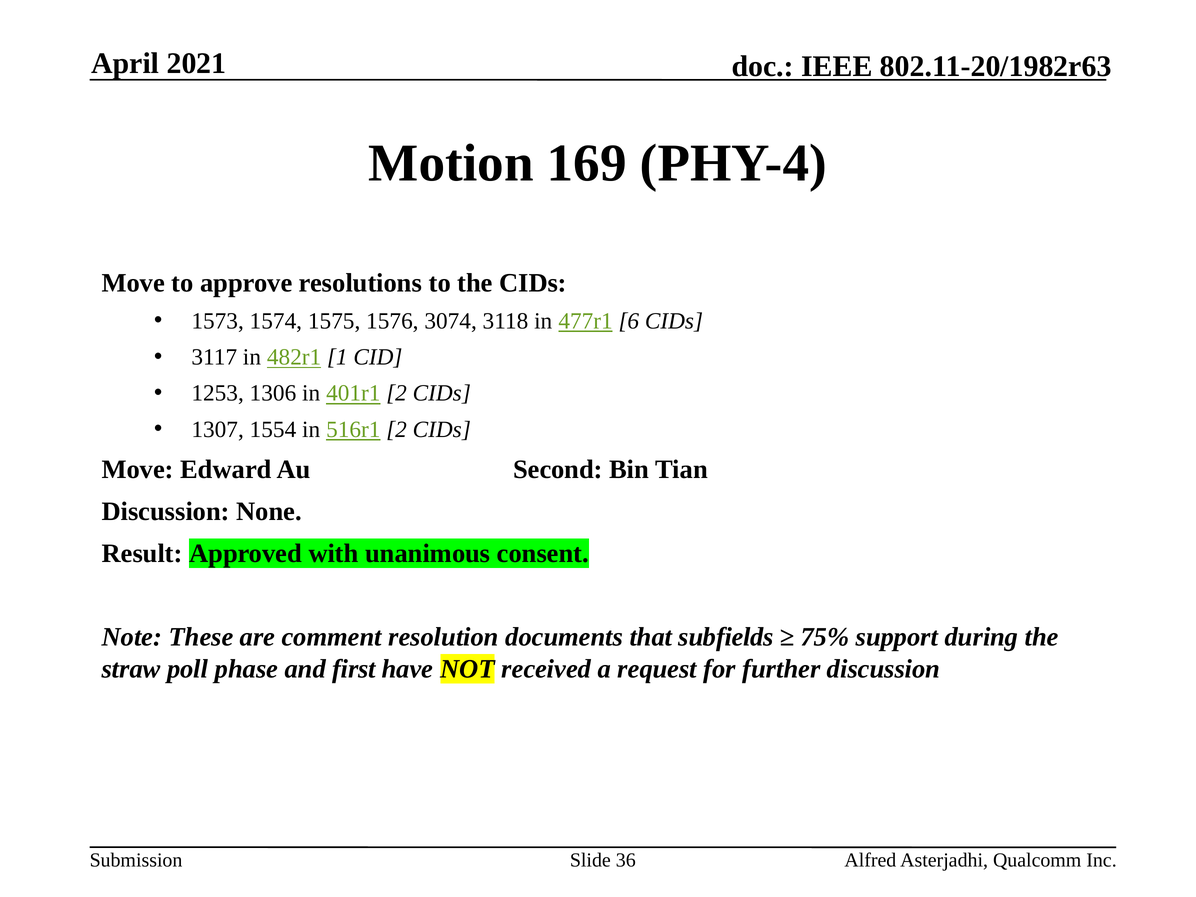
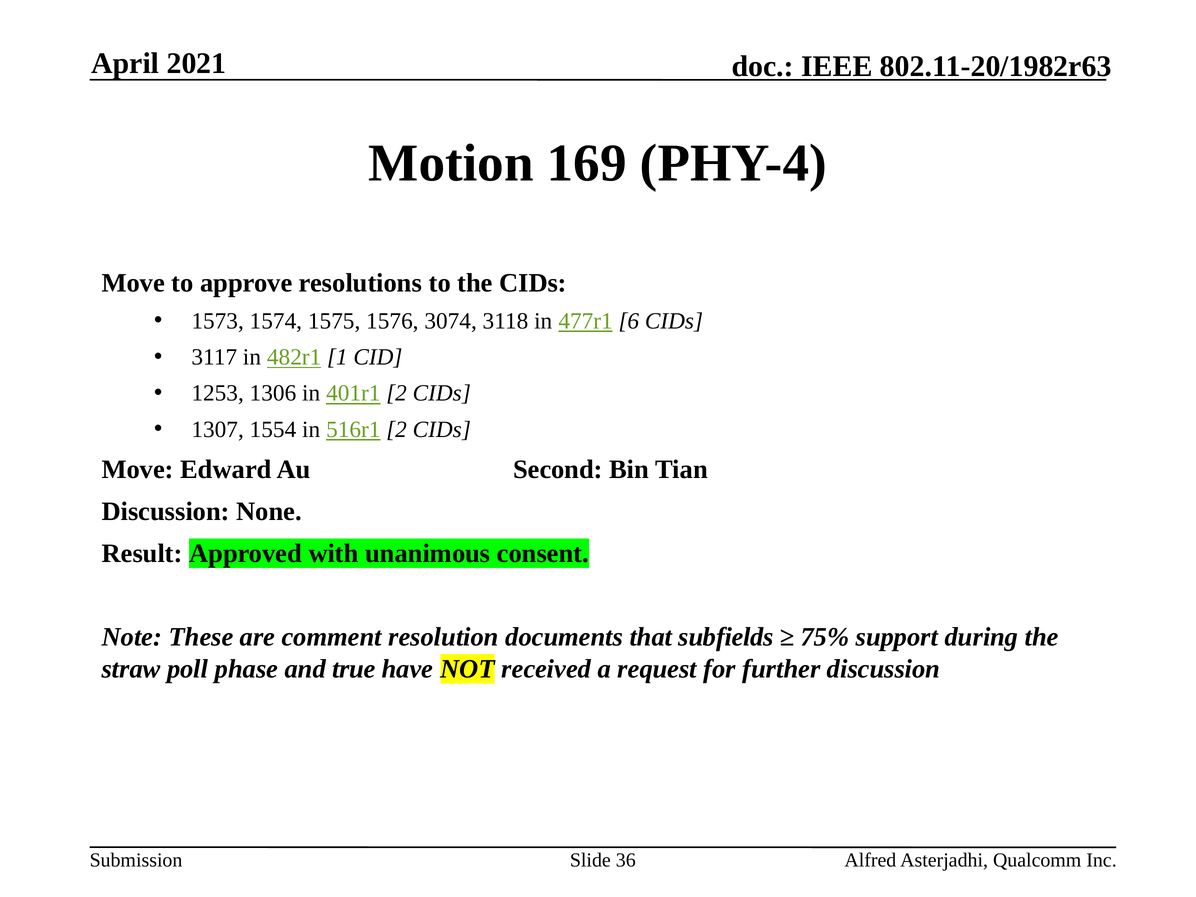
first: first -> true (354, 669)
